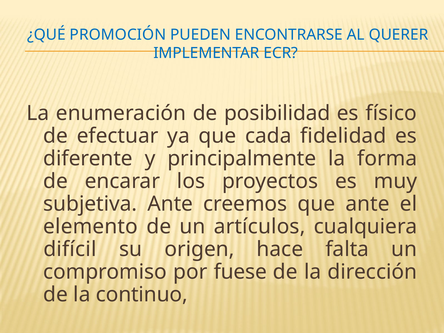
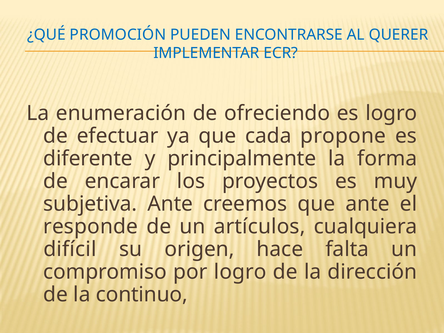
posibilidad: posibilidad -> ofreciendo (277, 113)
es físico: físico -> logro (391, 113)
fidelidad: fidelidad -> propone (343, 136)
elemento: elemento -> responde (91, 227)
por fuese: fuese -> logro (240, 272)
